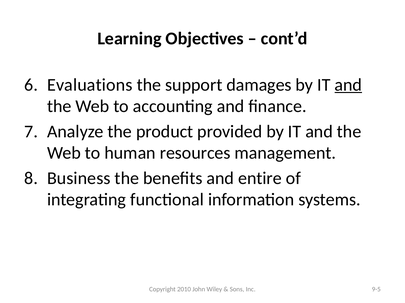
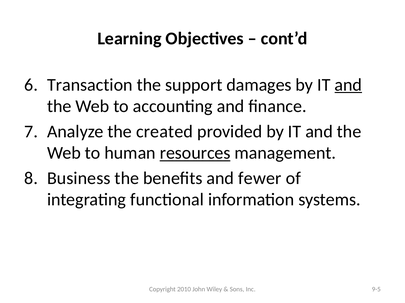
Evaluations: Evaluations -> Transaction (90, 85)
product: product -> created (165, 132)
resources underline: none -> present (195, 153)
entire: entire -> fewer (260, 179)
